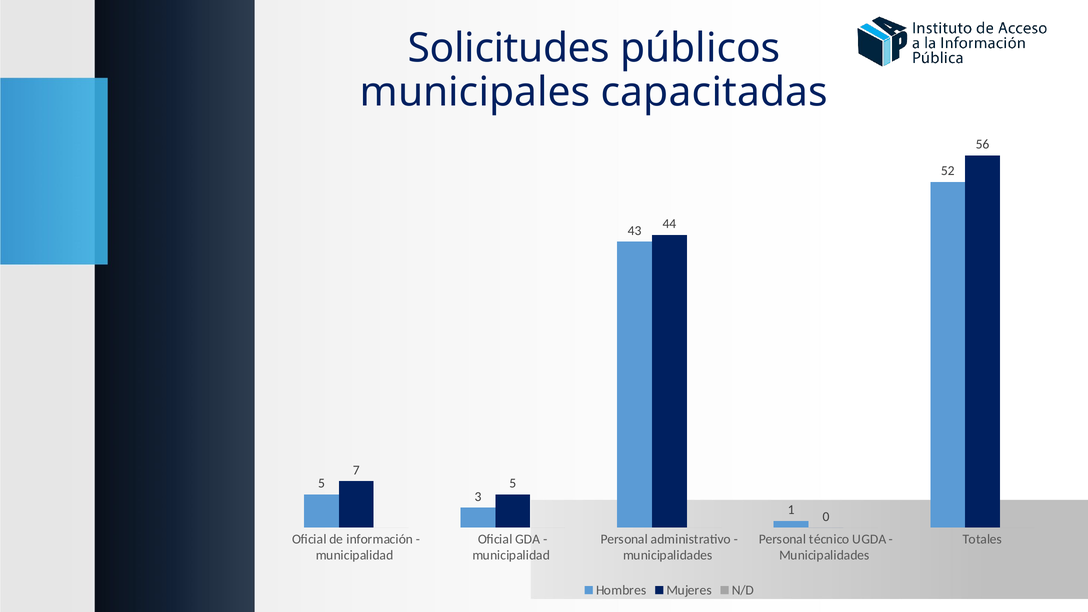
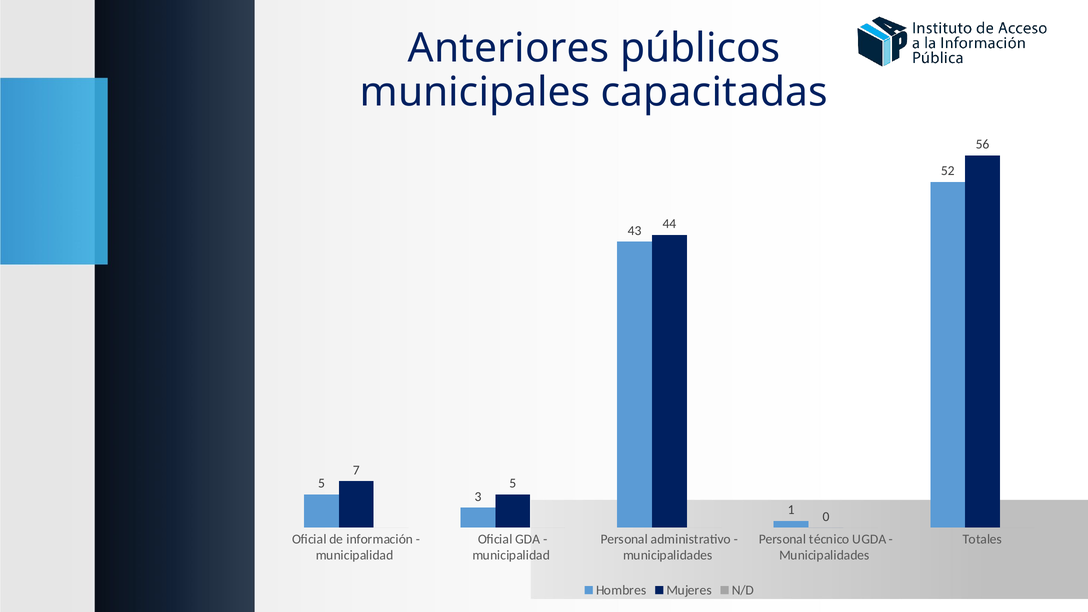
Solicitudes: Solicitudes -> Anteriores (509, 48)
